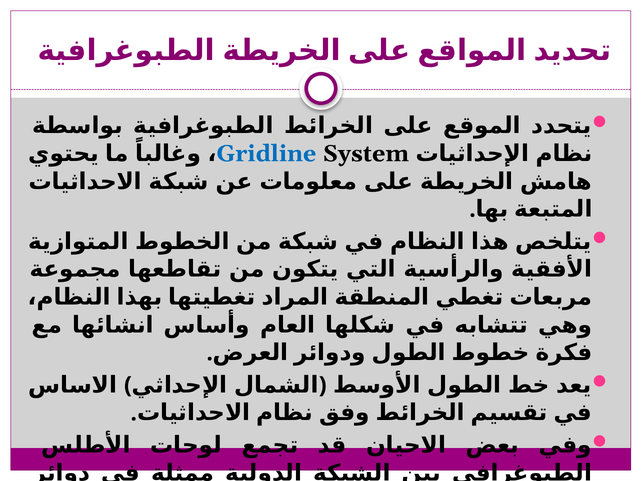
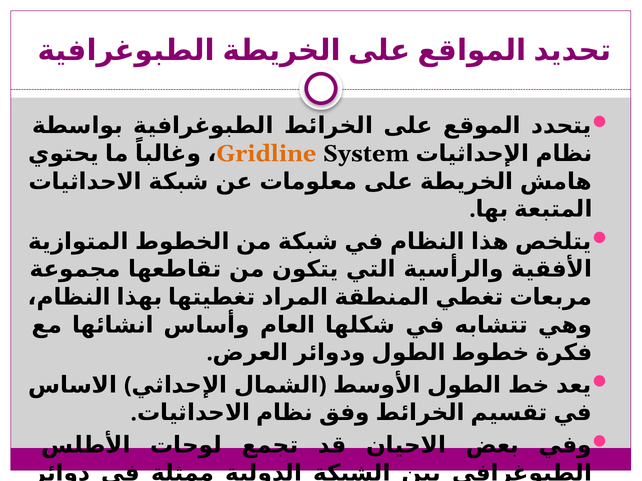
Gridline colour: blue -> orange (266, 154)
